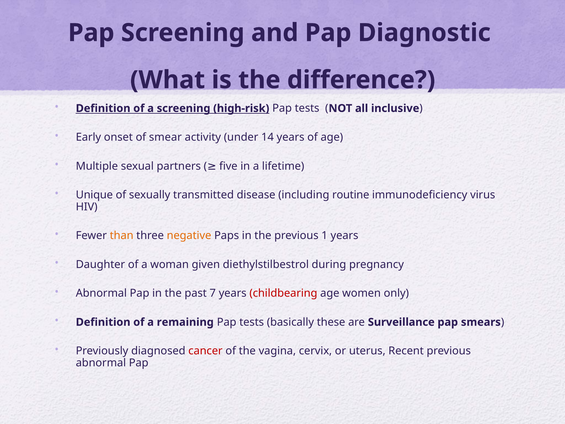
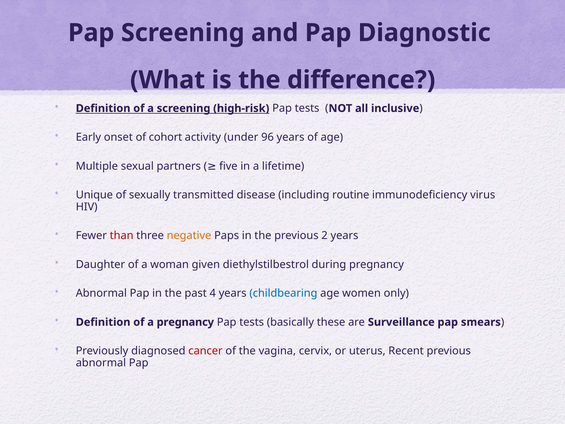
smear: smear -> cohort (165, 137)
14: 14 -> 96 (268, 137)
than colour: orange -> red (122, 235)
1: 1 -> 2 (325, 235)
7: 7 -> 4 (213, 293)
childbearing colour: red -> blue (283, 293)
a remaining: remaining -> pregnancy (185, 322)
